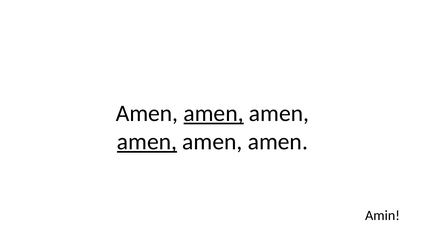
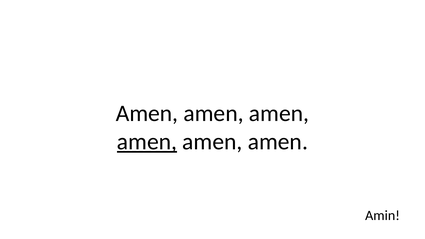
amen underline: present -> none (214, 113)
